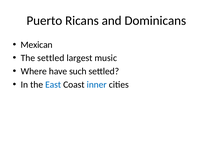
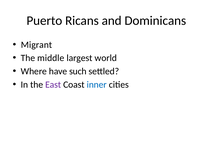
Mexican: Mexican -> Migrant (37, 45)
The settled: settled -> middle (51, 58)
music: music -> world (106, 58)
East colour: blue -> purple (53, 84)
